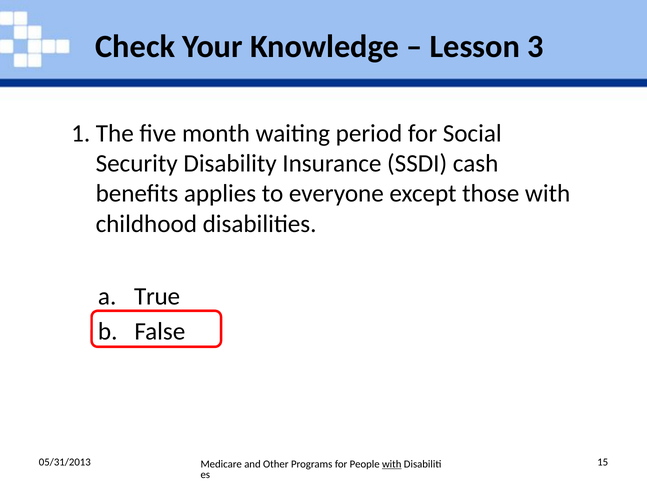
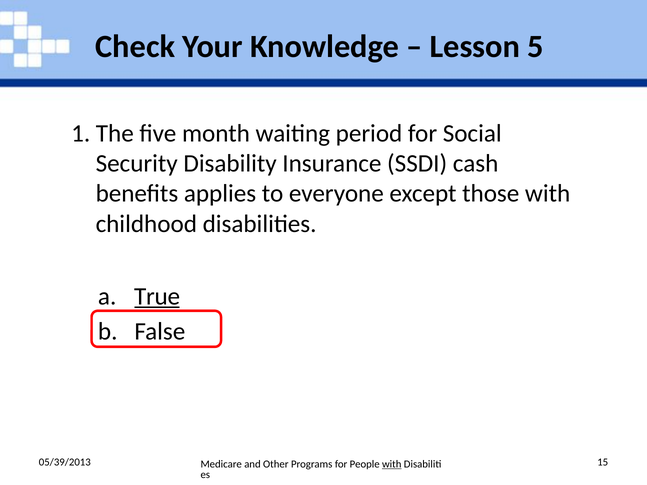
3: 3 -> 5 (536, 46)
True underline: none -> present (157, 297)
05/31/2013: 05/31/2013 -> 05/39/2013 (65, 462)
